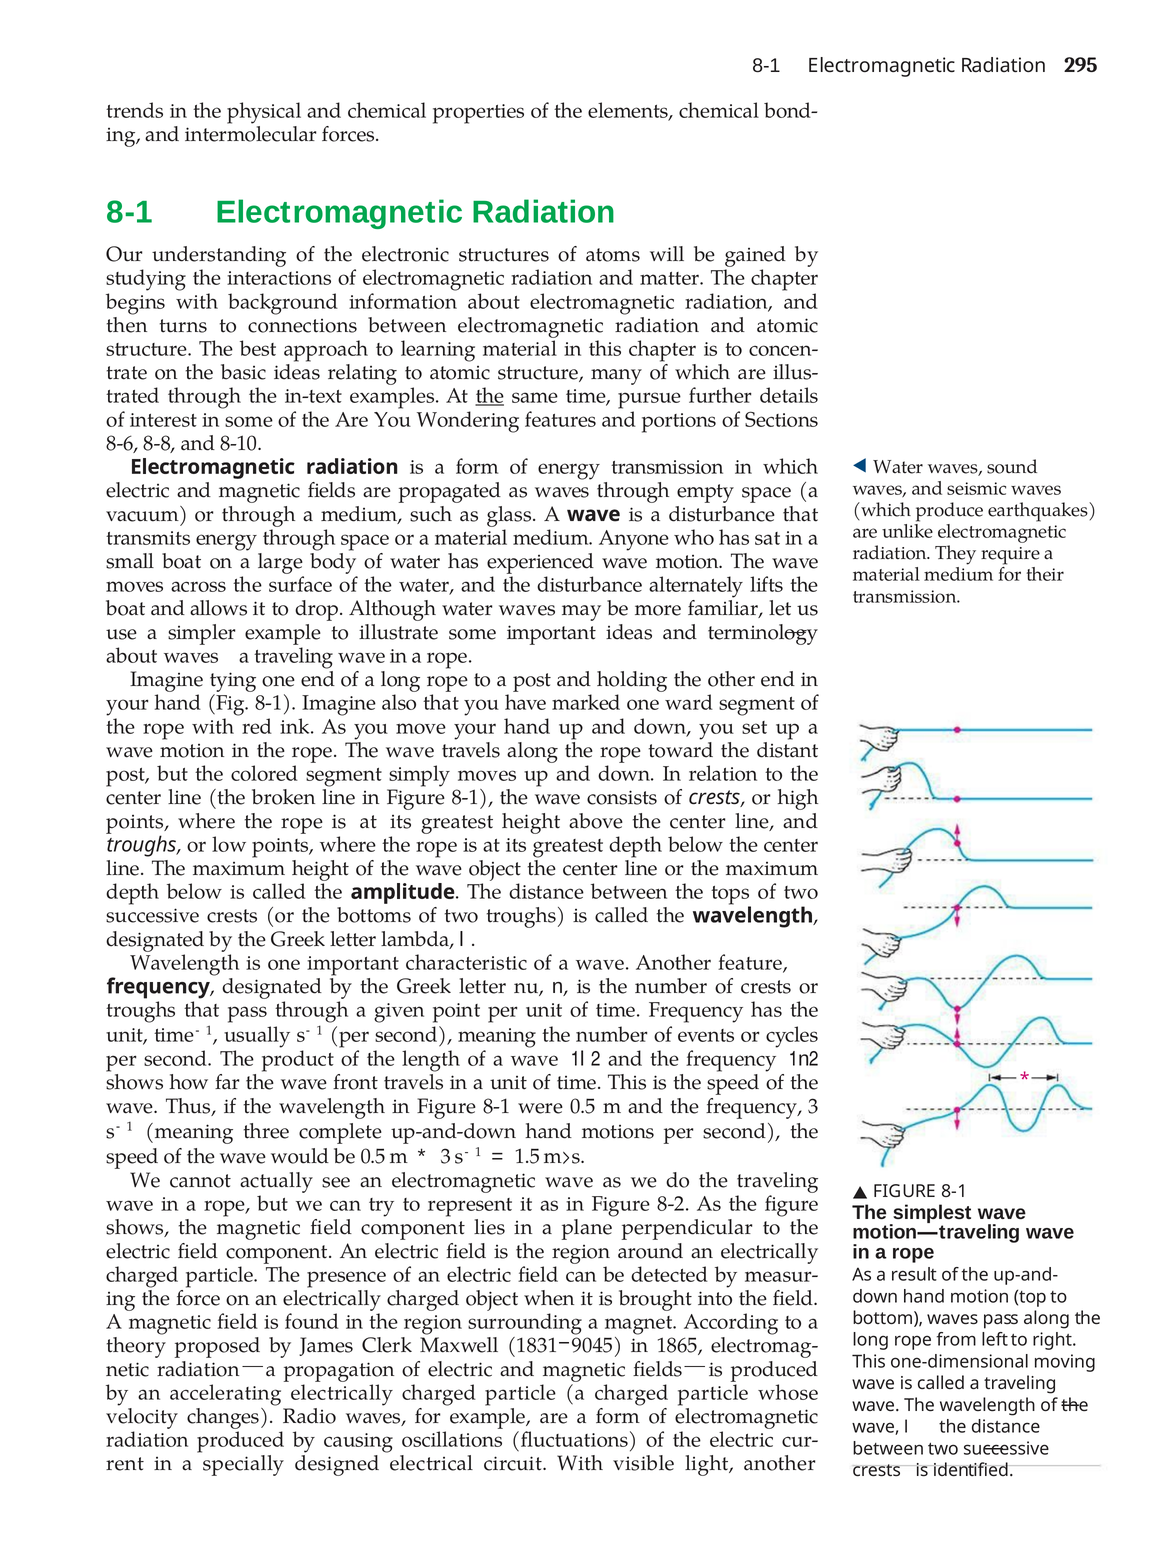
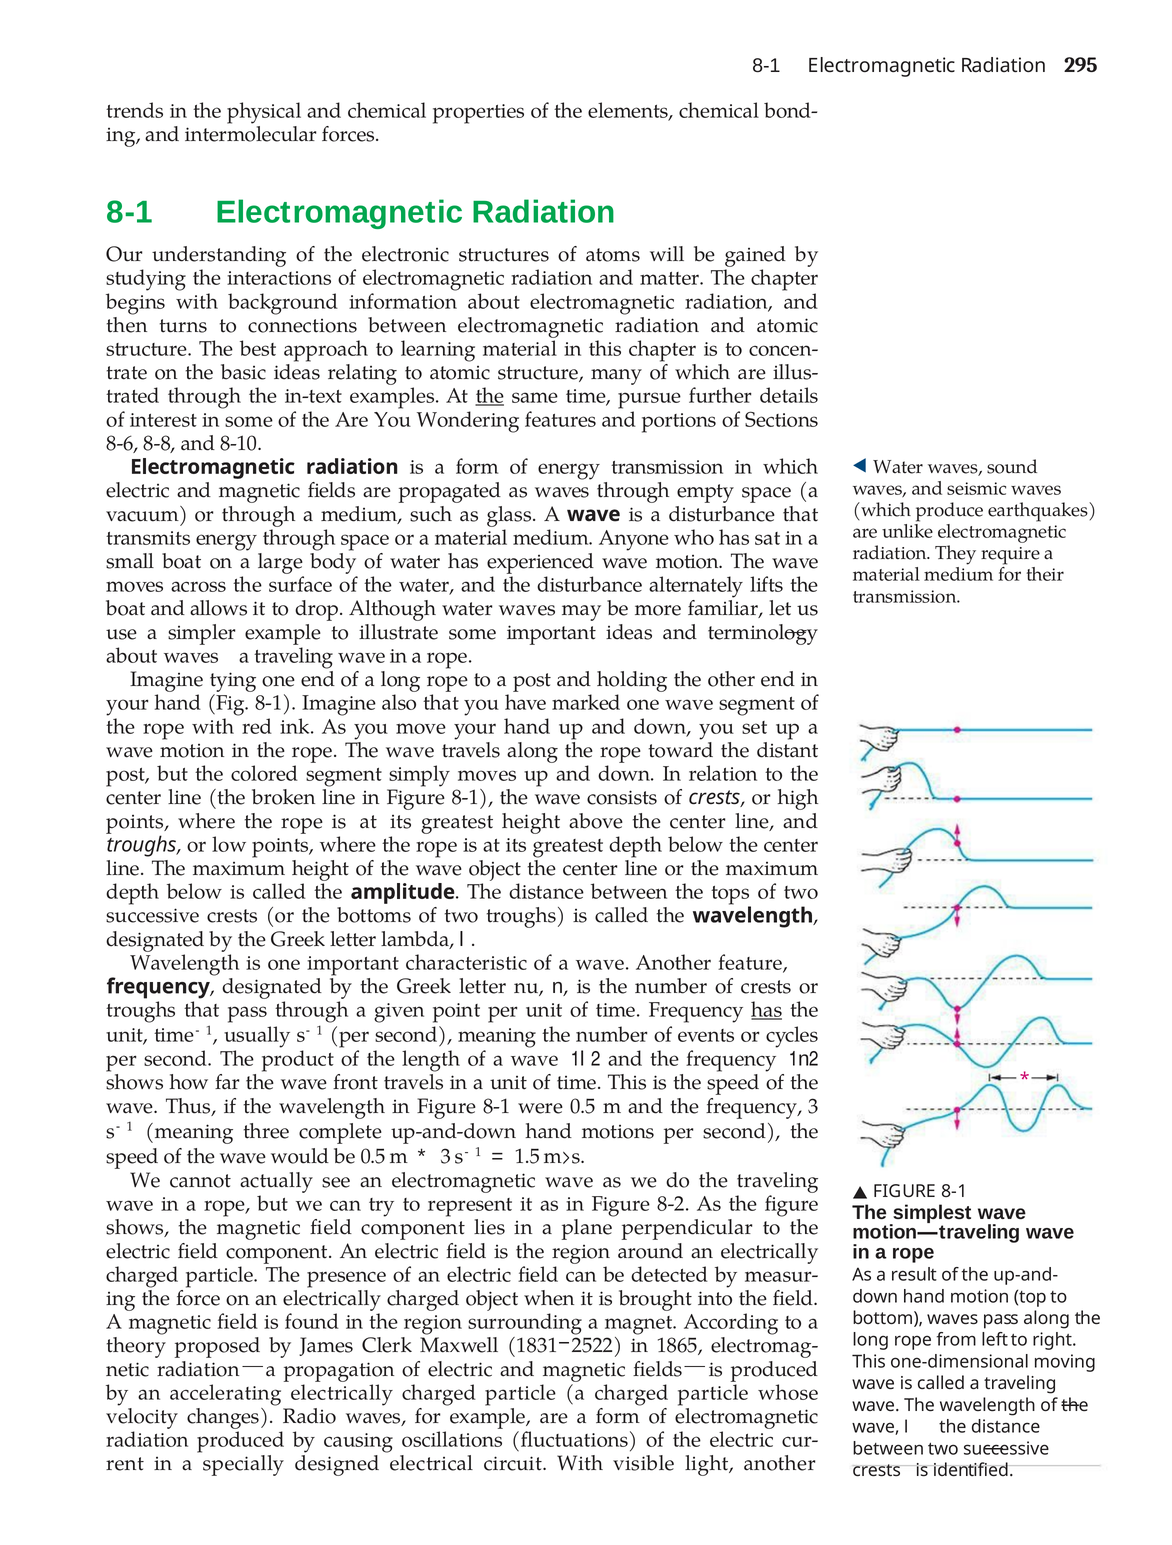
one ward: ward -> wave (689, 703)
has underline: none -> present (767, 1010)
9045: 9045 -> 2522 (597, 1346)
